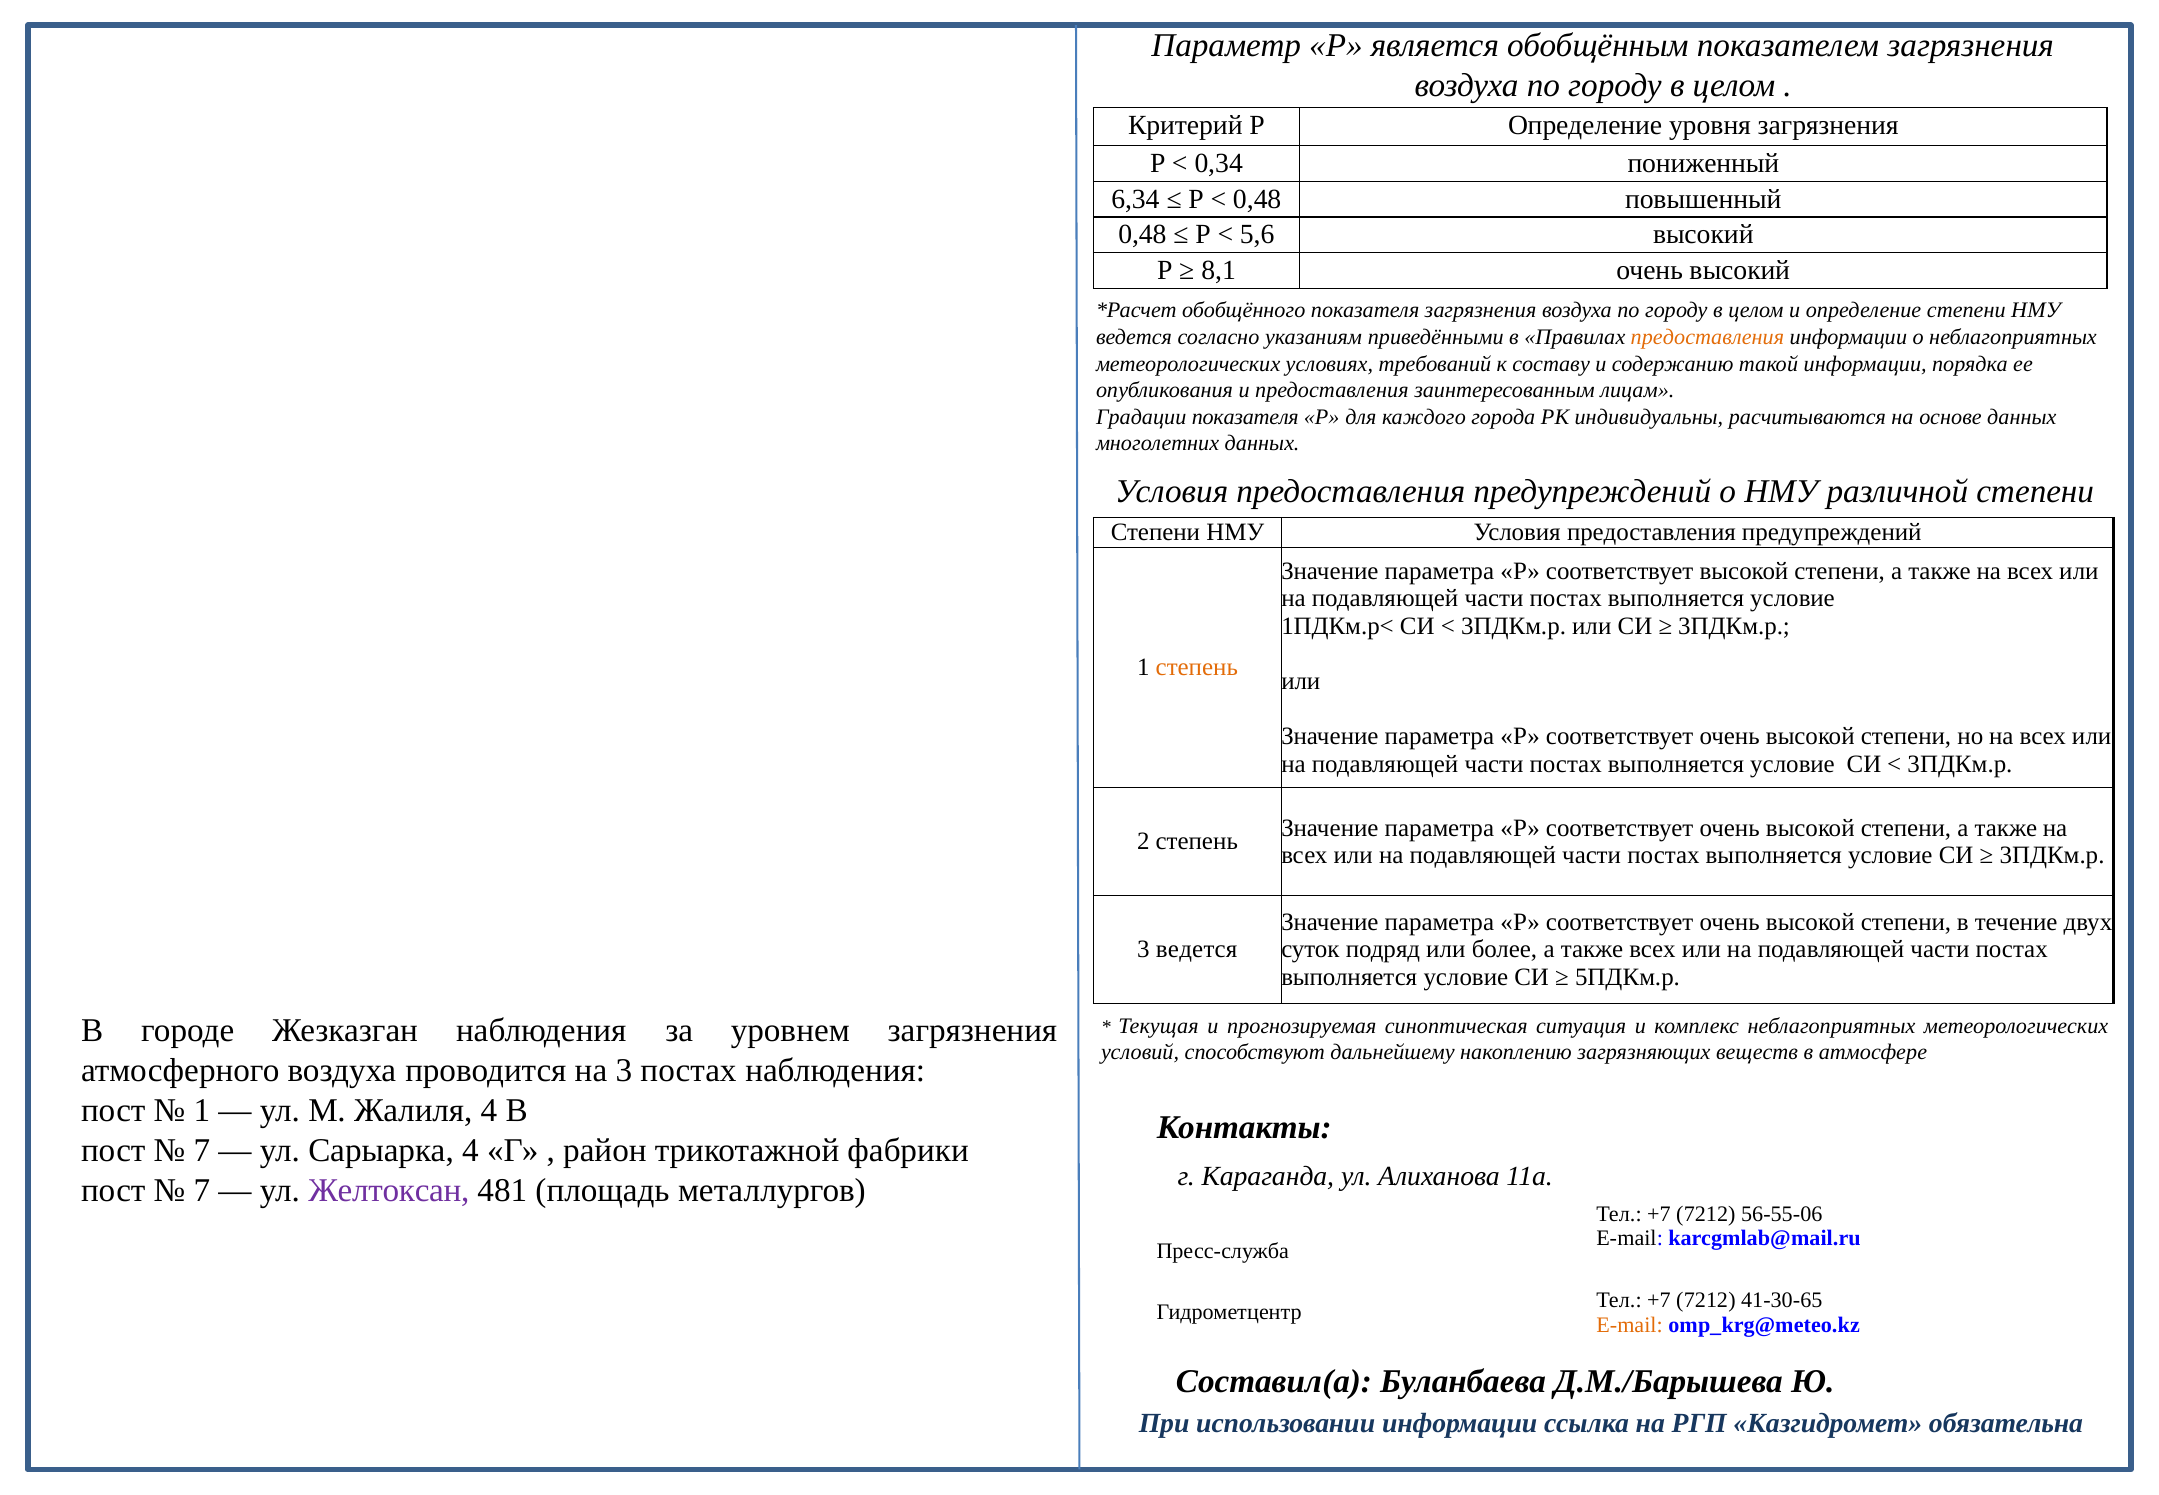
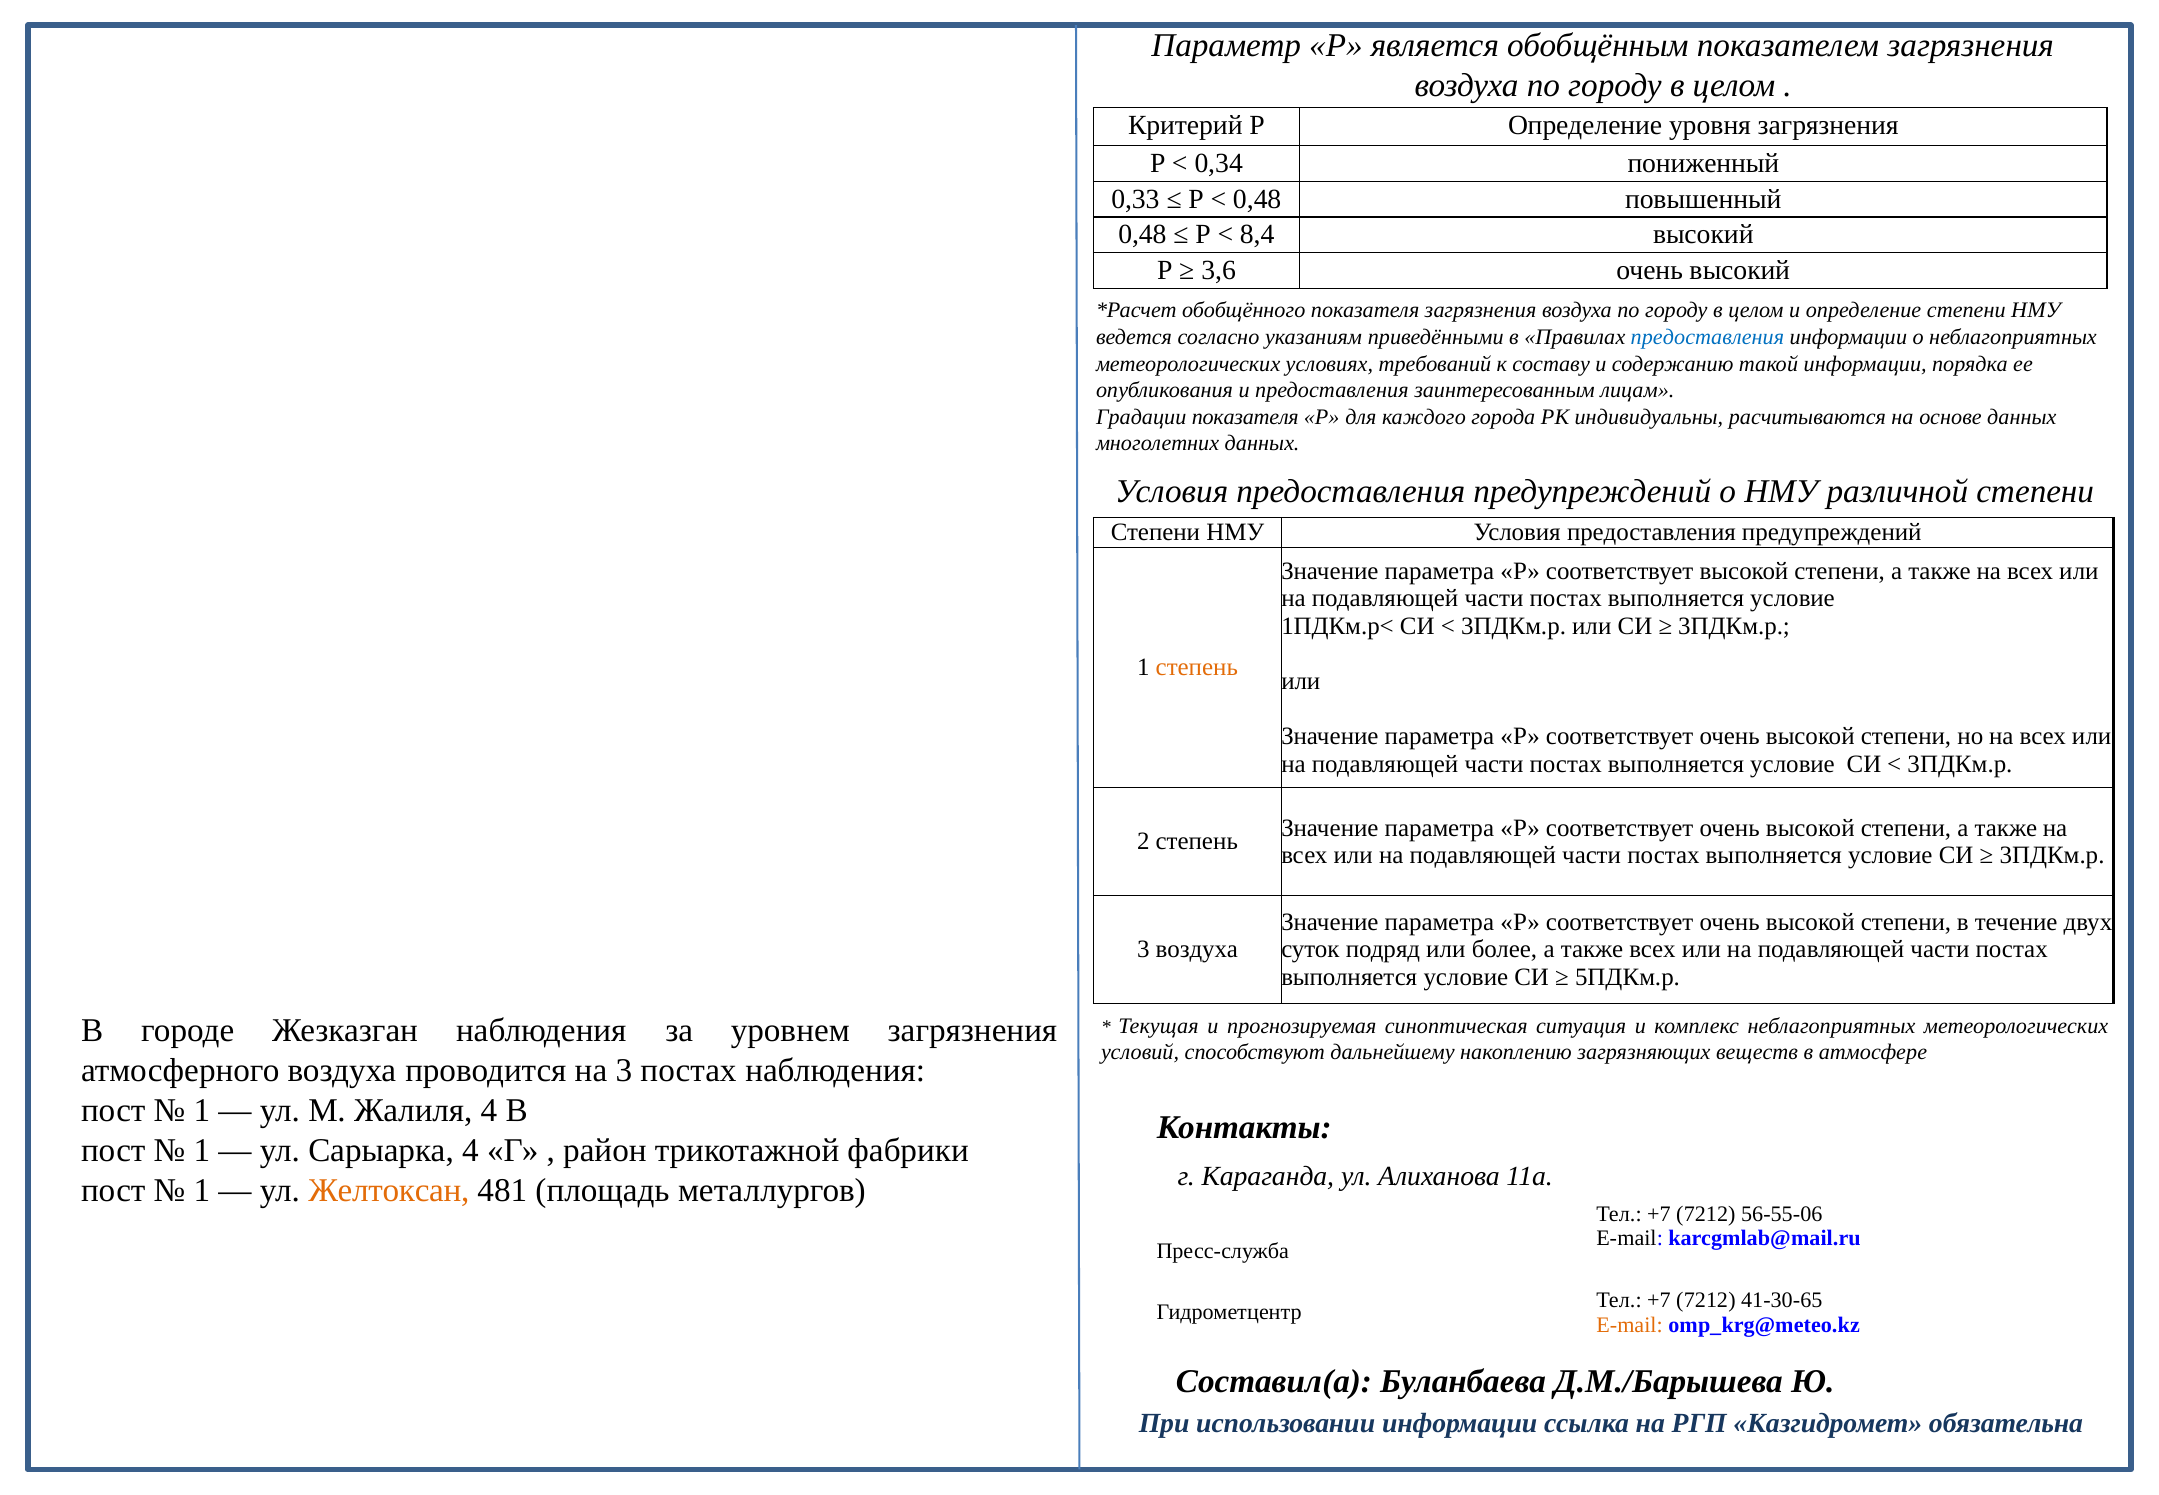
6,34: 6,34 -> 0,33 (1135, 199)
5,6: 5,6 -> 8,4 (1257, 235)
8,1: 8,1 -> 3,6 (1219, 270)
предоставления colour: orange -> blue (1707, 337)
3 ведется: ведется -> воздуха (1197, 949)
7: 7 -> 1 (202, 1150)
7: 7 -> 1 (202, 1190)
Желтоксан colour: purple -> orange (389, 1190)
